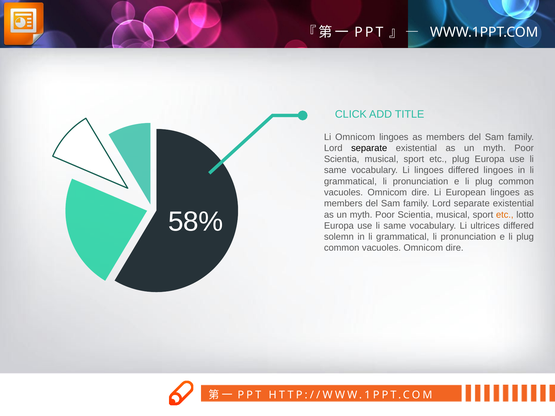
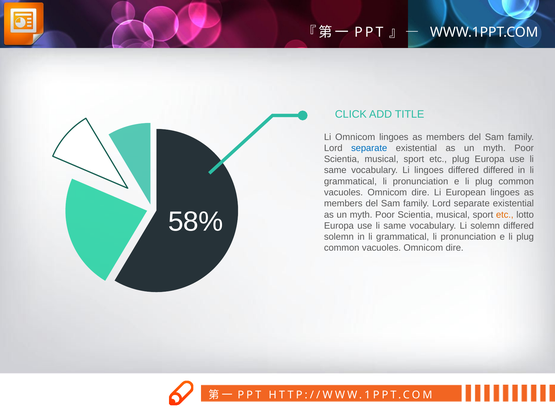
separate colour: black -> blue (369, 148)
differed lingoes: lingoes -> differed (498, 170)
Li ultrices: ultrices -> solemn (485, 226)
